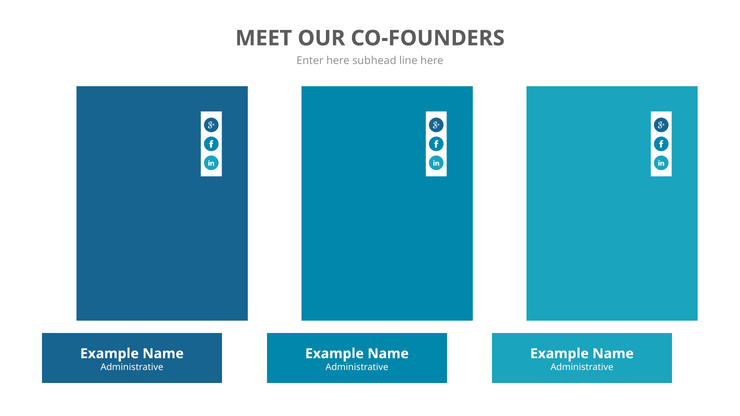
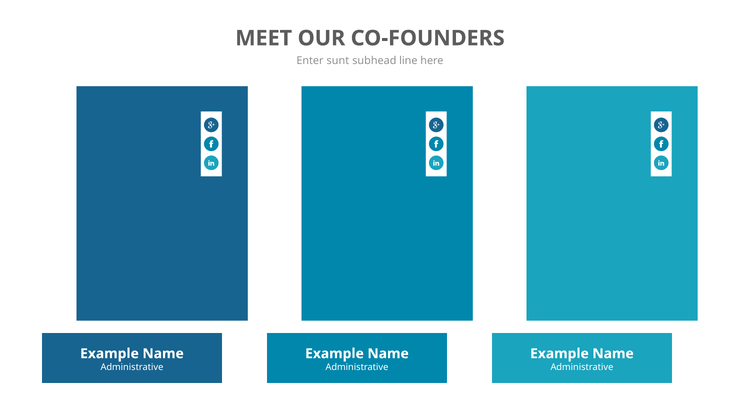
Enter here: here -> sunt (338, 61)
